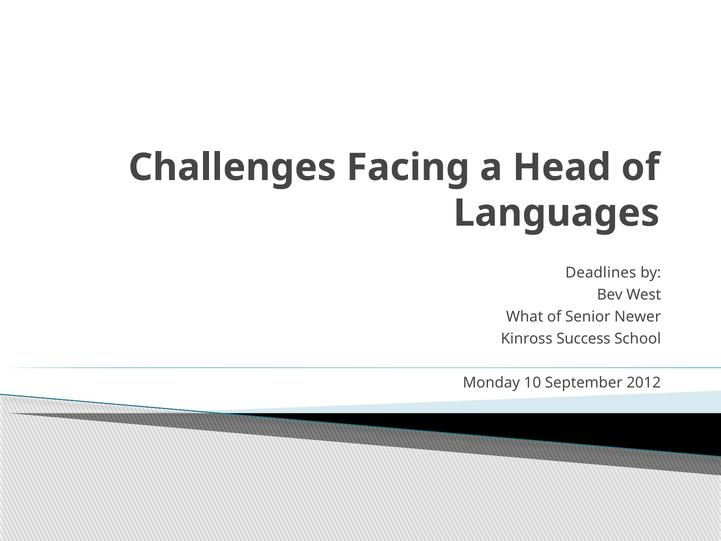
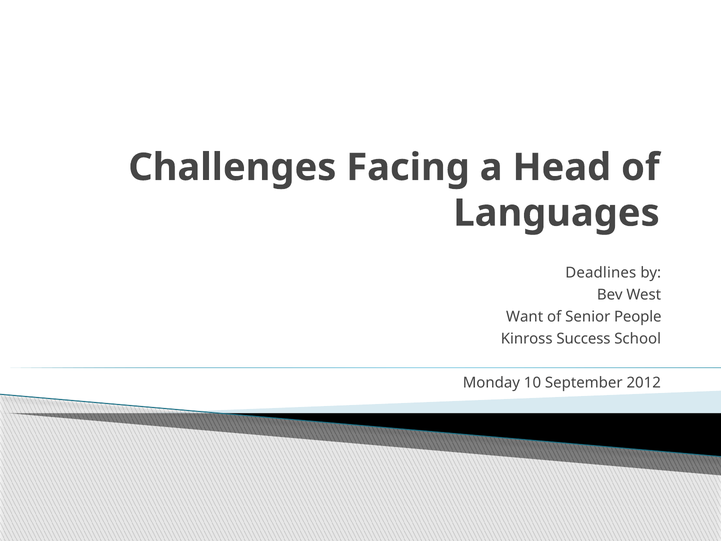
What: What -> Want (525, 317)
Newer: Newer -> People (638, 317)
